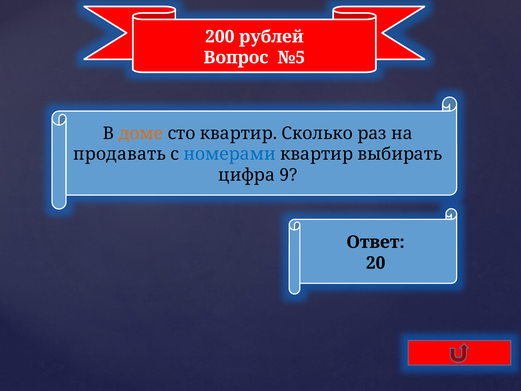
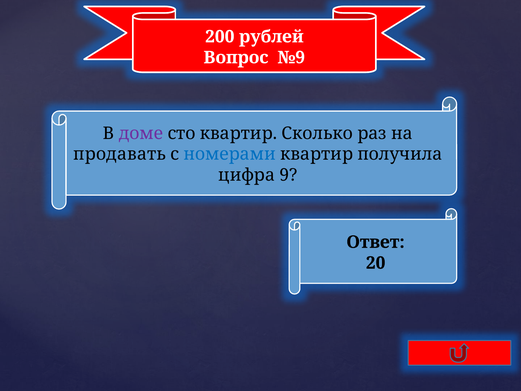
№5: №5 -> №9 (291, 57)
доме colour: orange -> purple (141, 133)
выбирать: выбирать -> получила (400, 154)
